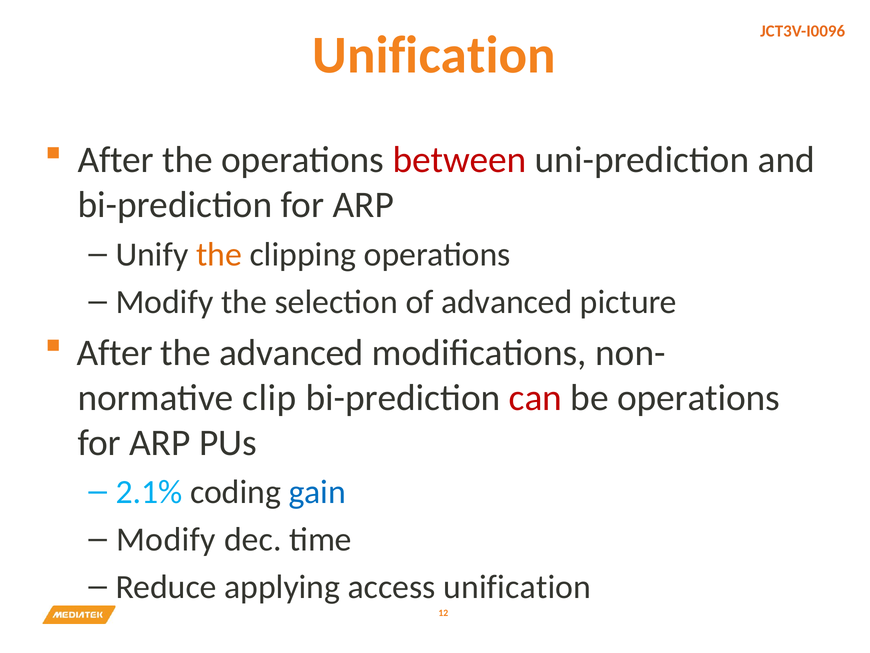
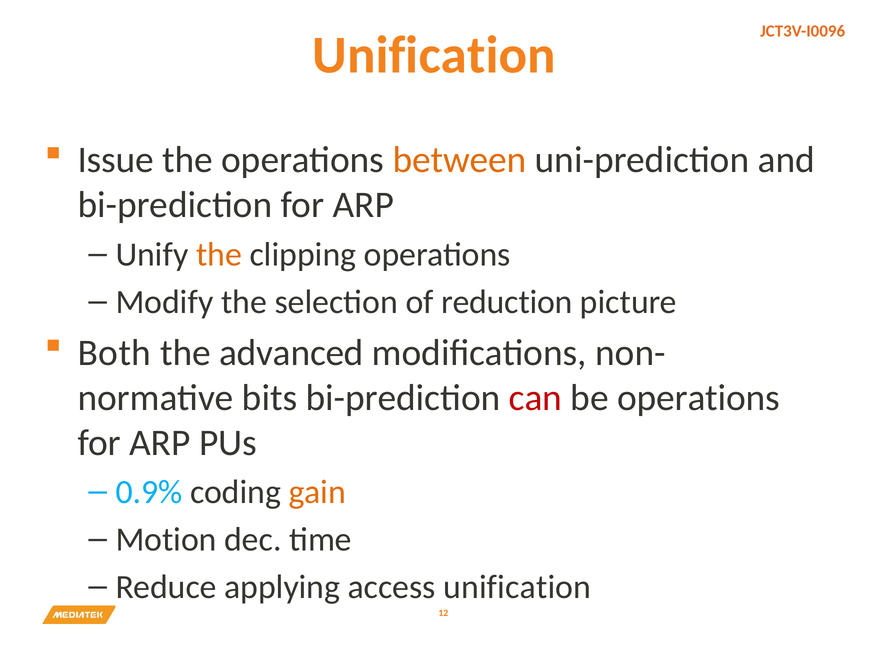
After: After -> Issue (116, 160)
between colour: red -> orange (459, 160)
of advanced: advanced -> reduction (507, 302)
After: After -> Both (114, 352)
clip: clip -> bits (270, 397)
2.1%: 2.1% -> 0.9% (149, 492)
gain colour: blue -> orange (317, 492)
Modify: Modify -> Motion (166, 539)
